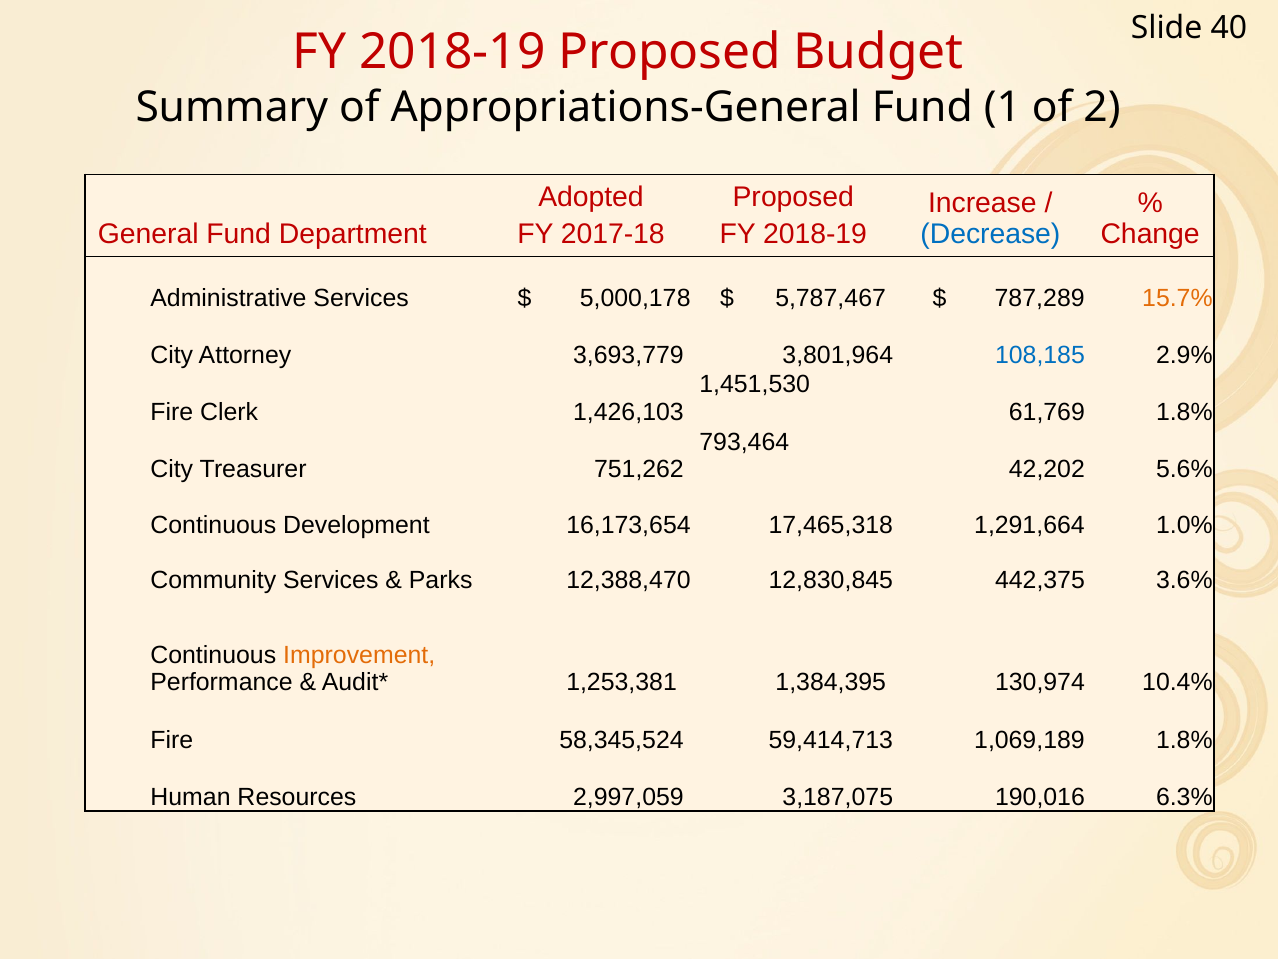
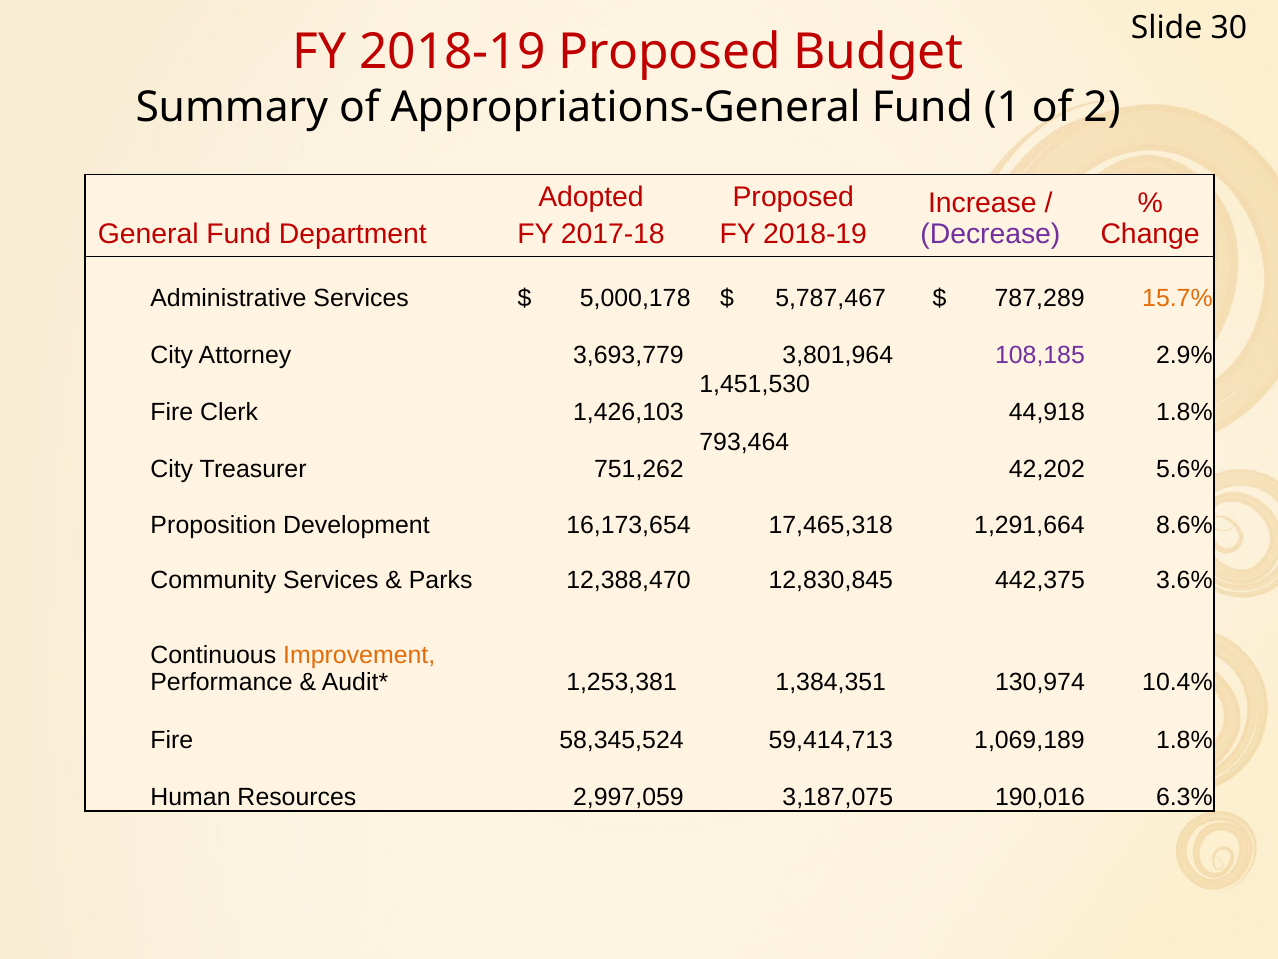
40: 40 -> 30 (1229, 28)
Decrease colour: blue -> purple (990, 234)
108,185 colour: blue -> purple (1040, 355)
61,769: 61,769 -> 44,918 (1047, 412)
Continuous: Continuous -> Proposition (213, 525)
1.0%: 1.0% -> 8.6% (1184, 525)
1,384,395: 1,384,395 -> 1,384,351 (831, 682)
